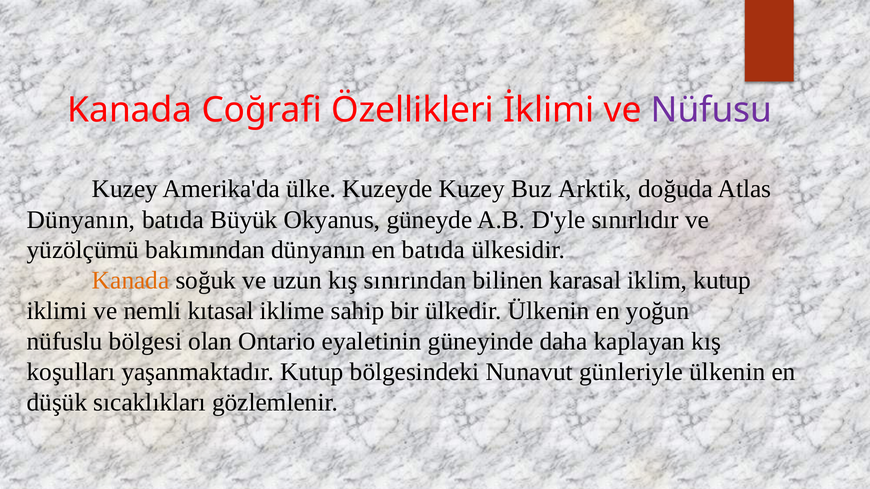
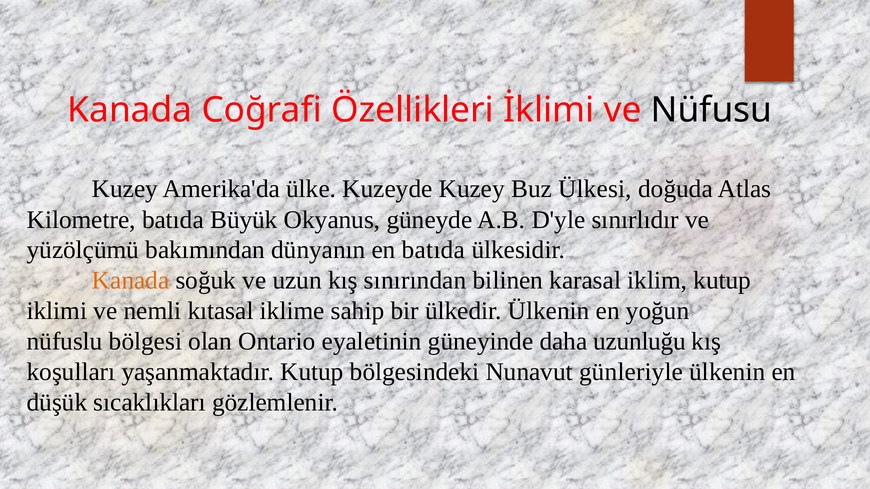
Nüfusu colour: purple -> black (711, 110)
Arktik: Arktik -> Ülkesi (595, 189)
Dünyanın: Dünyanın -> Kilometre (81, 220)
kaplayan: kaplayan -> uzunluğu (640, 342)
